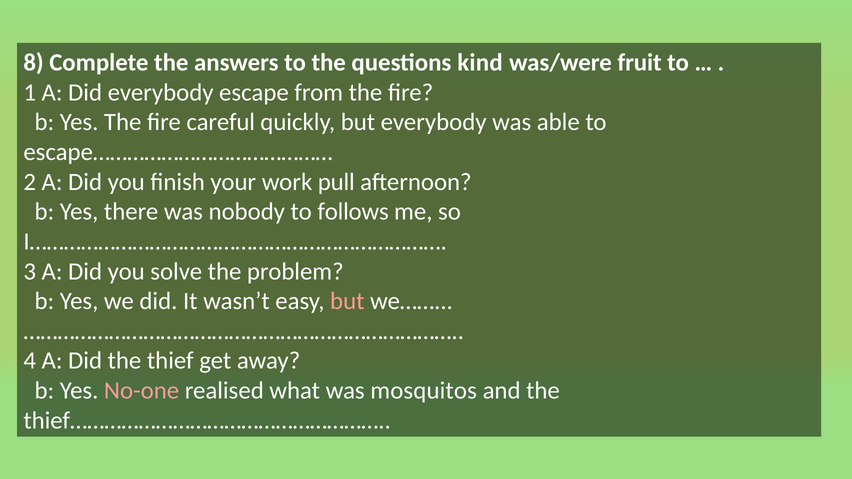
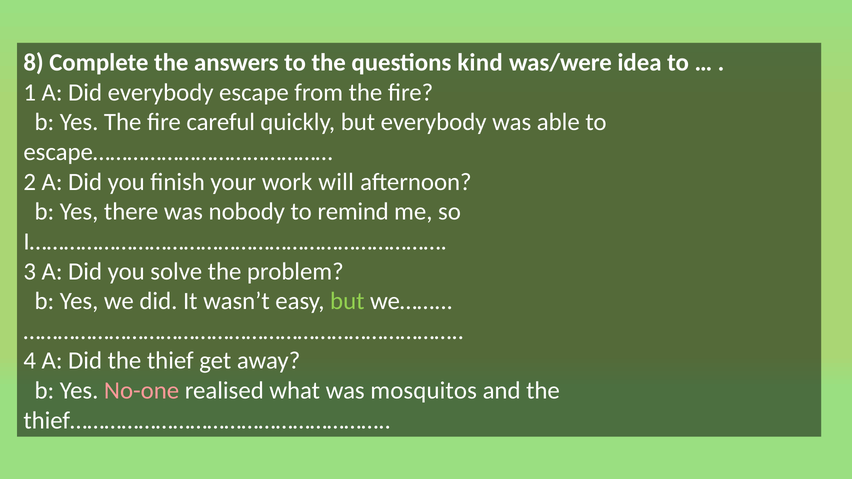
fruit: fruit -> idea (639, 63)
pull: pull -> will (336, 182)
follows: follows -> remind (353, 212)
but colour: pink -> light green (347, 301)
